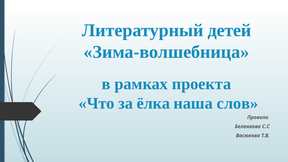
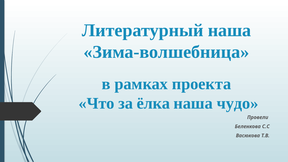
Литературный детей: детей -> наша (230, 30)
слов: слов -> чудо (238, 103)
